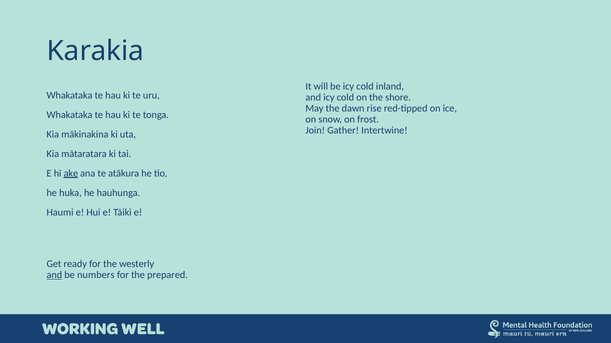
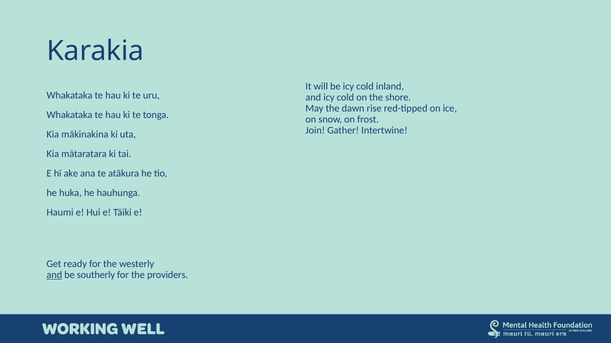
ake underline: present -> none (71, 174)
numbers: numbers -> southerly (96, 275)
prepared: prepared -> providers (168, 275)
